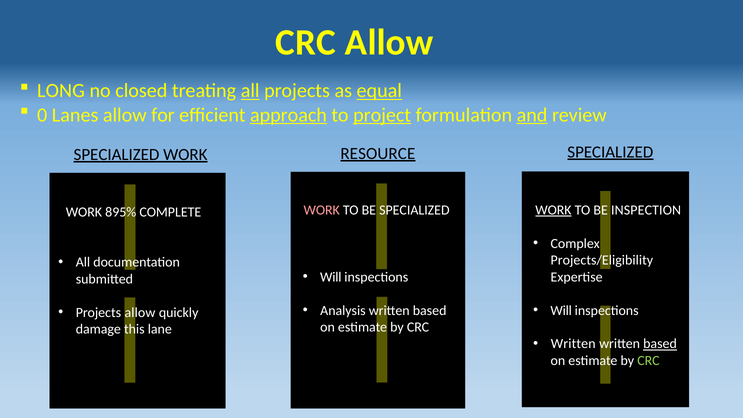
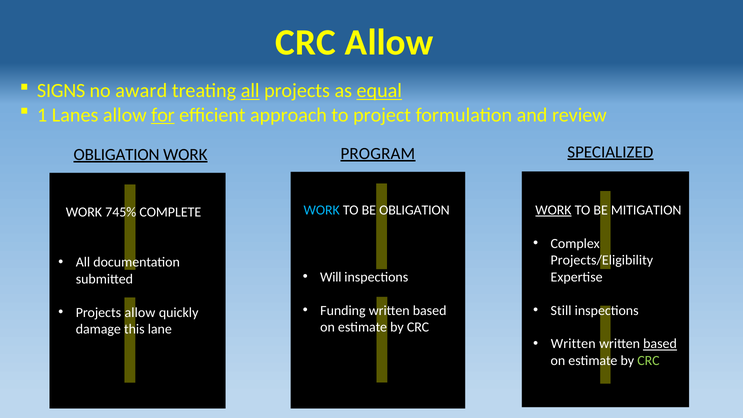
LONG: LONG -> SIGNS (61, 91)
closed: closed -> award (141, 91)
0: 0 -> 1 (42, 115)
for underline: none -> present (163, 115)
approach underline: present -> none (288, 115)
project underline: present -> none (382, 115)
and underline: present -> none (532, 115)
SPECIALIZED: SPECIALIZED -> OBLIGATION (117, 155)
RESOURCE: RESOURCE -> PROGRAM (378, 153)
WORK colour: pink -> light blue (322, 210)
BE SPECIALIZED: SPECIALIZED -> OBLIGATION (414, 210)
INSPECTION: INSPECTION -> MITIGATION (646, 210)
895%: 895% -> 745% (121, 212)
Analysis: Analysis -> Funding (343, 310)
Will: Will -> Still (561, 310)
